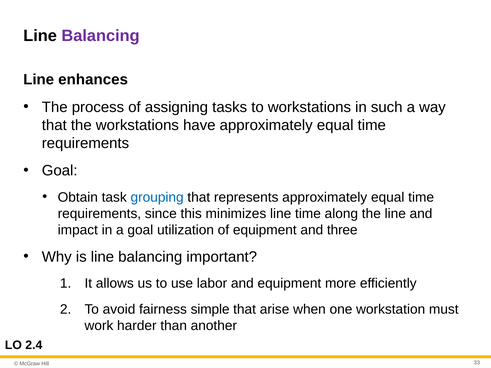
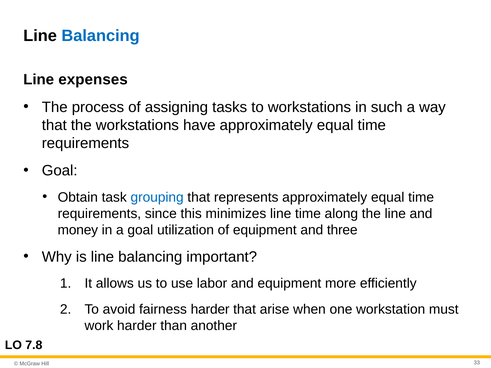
Balancing colour: purple -> blue (101, 36)
enhances: enhances -> expenses (93, 80)
impact: impact -> money (78, 230)
fairness simple: simple -> harder (210, 310)
2.4: 2.4 -> 7.8 (34, 345)
